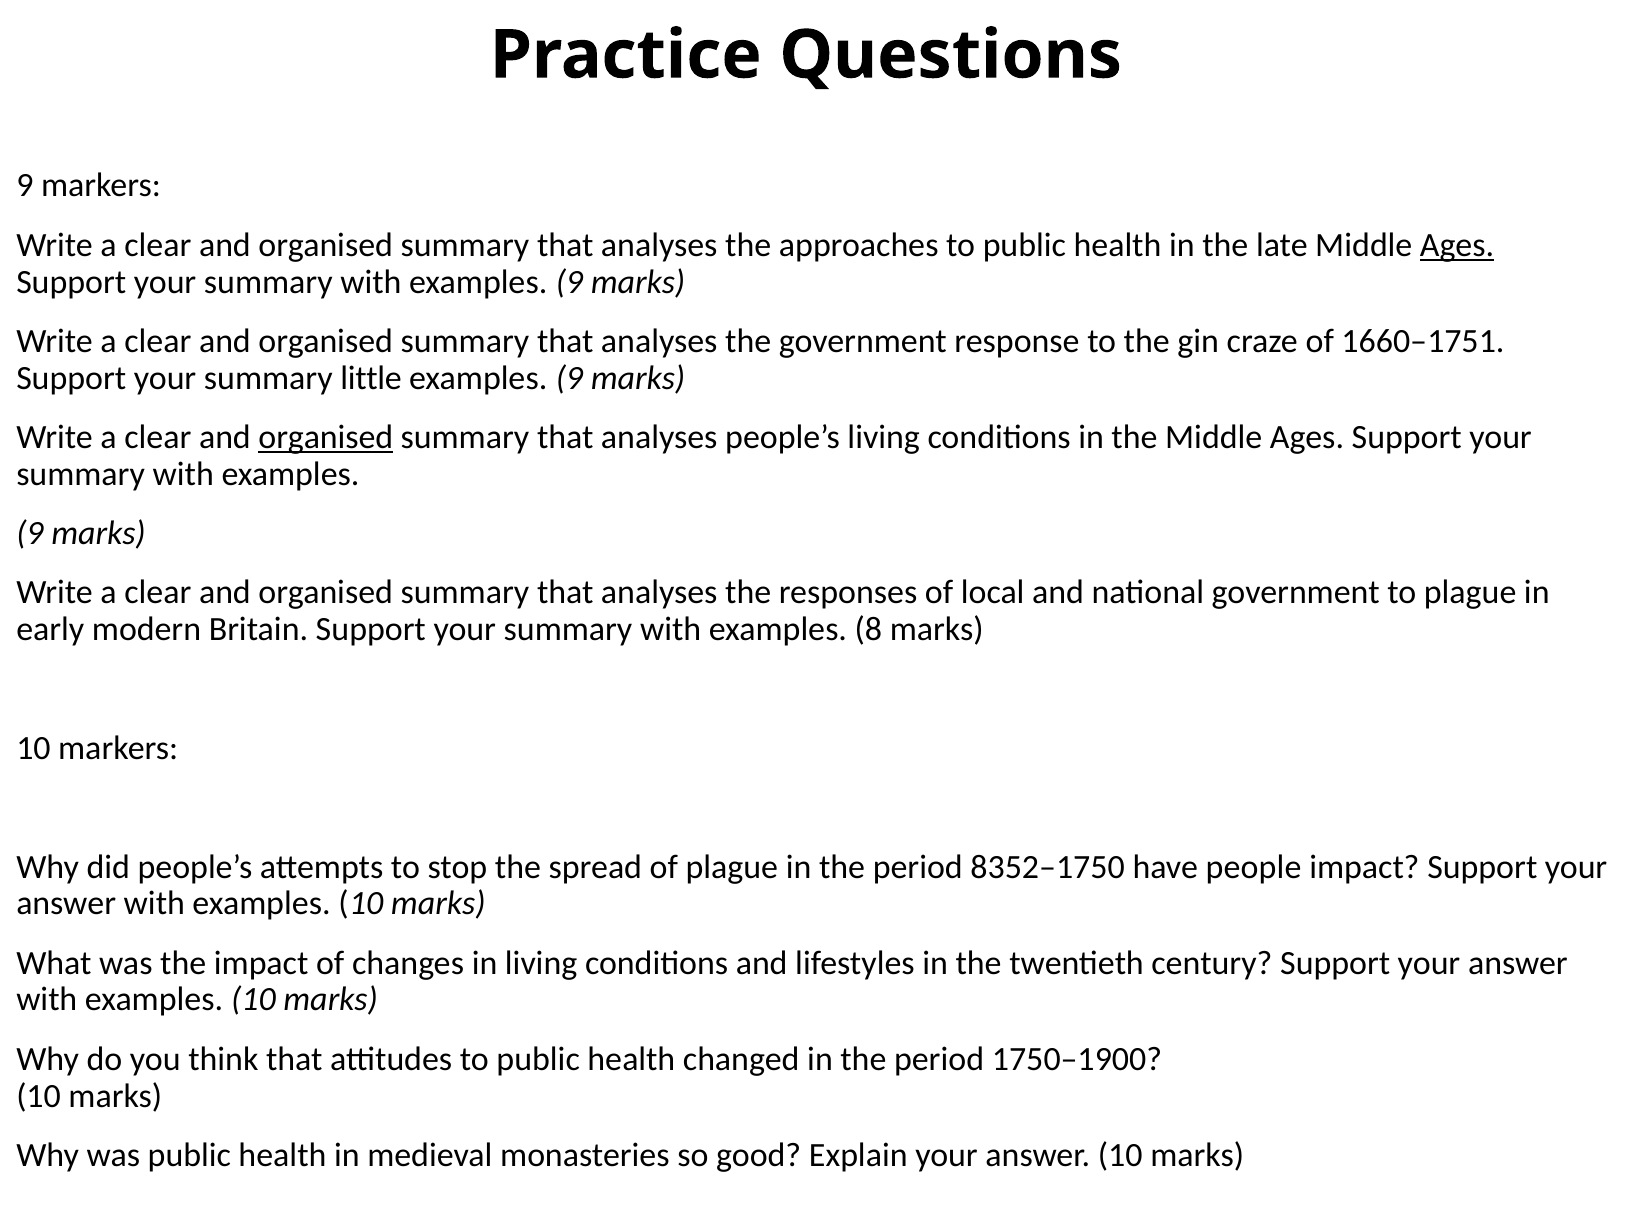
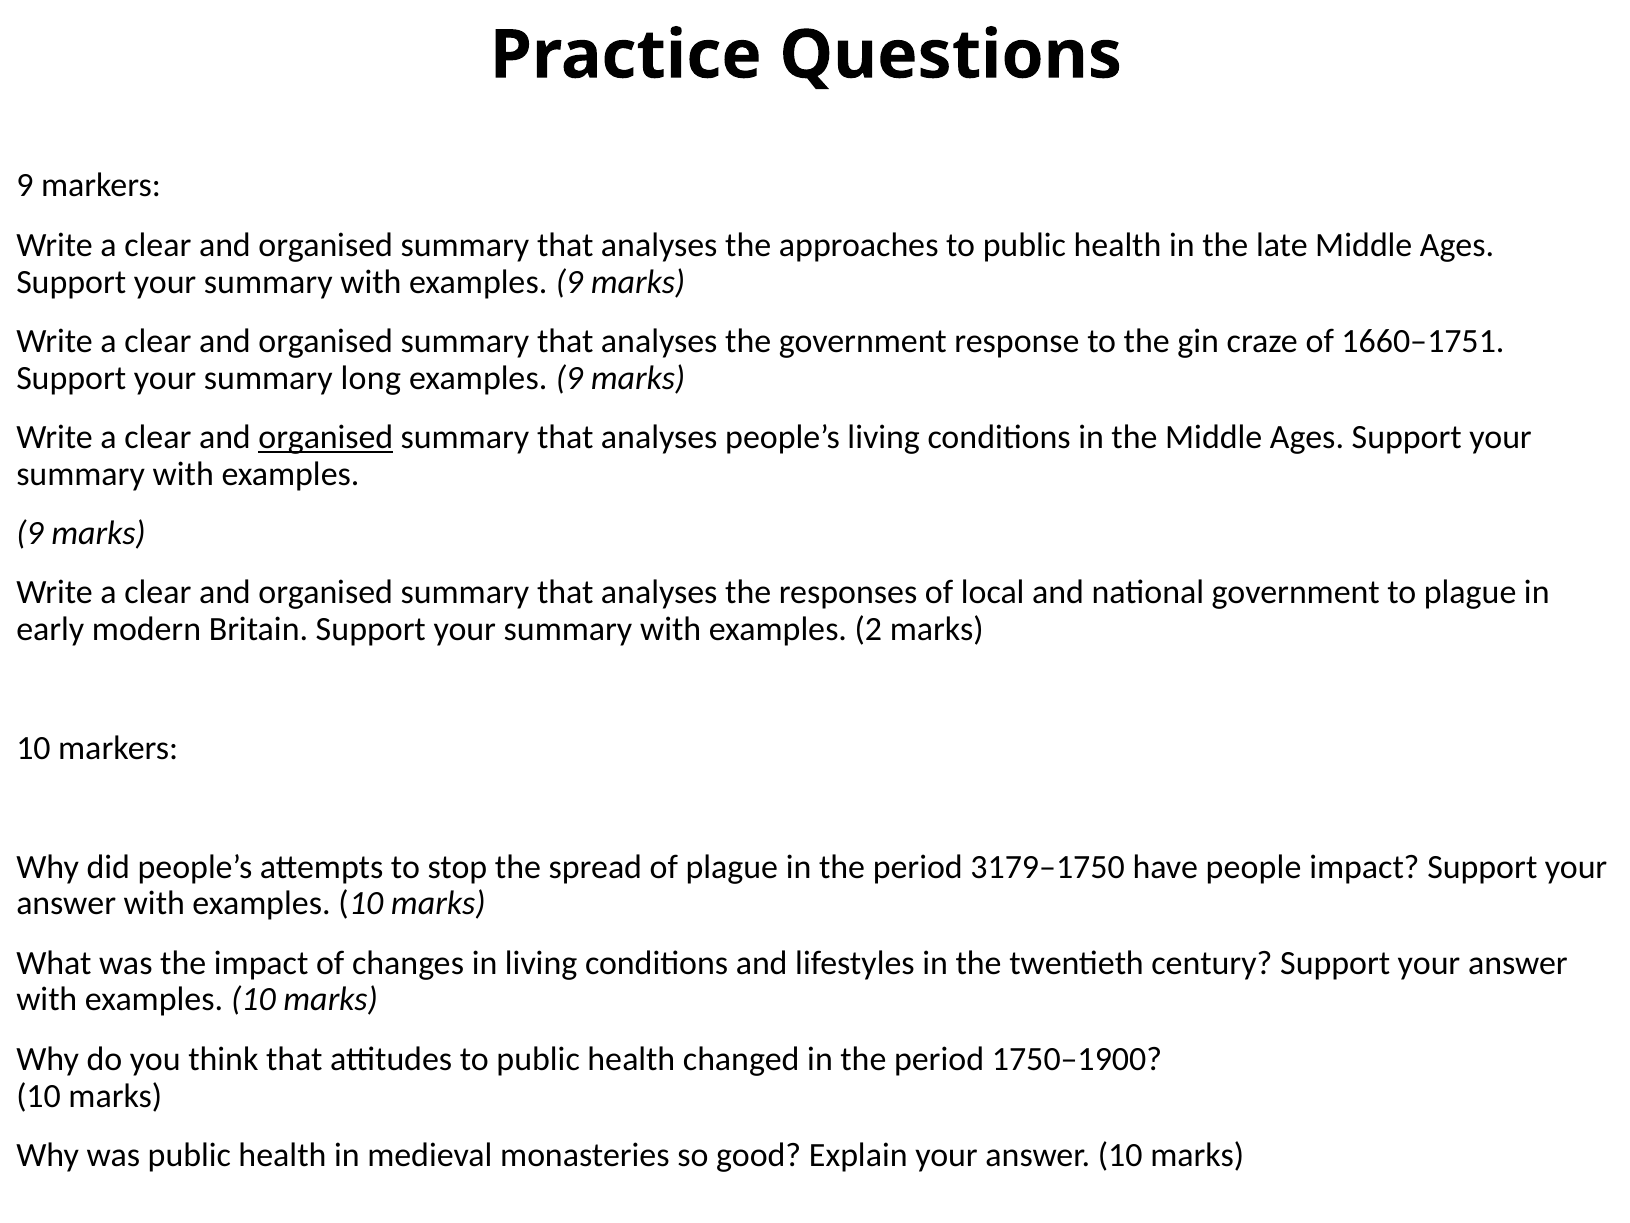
Ages underline: present -> none (1457, 245)
little: little -> long (371, 378)
8: 8 -> 2 (868, 629)
8352–1750: 8352–1750 -> 3179–1750 (1048, 867)
